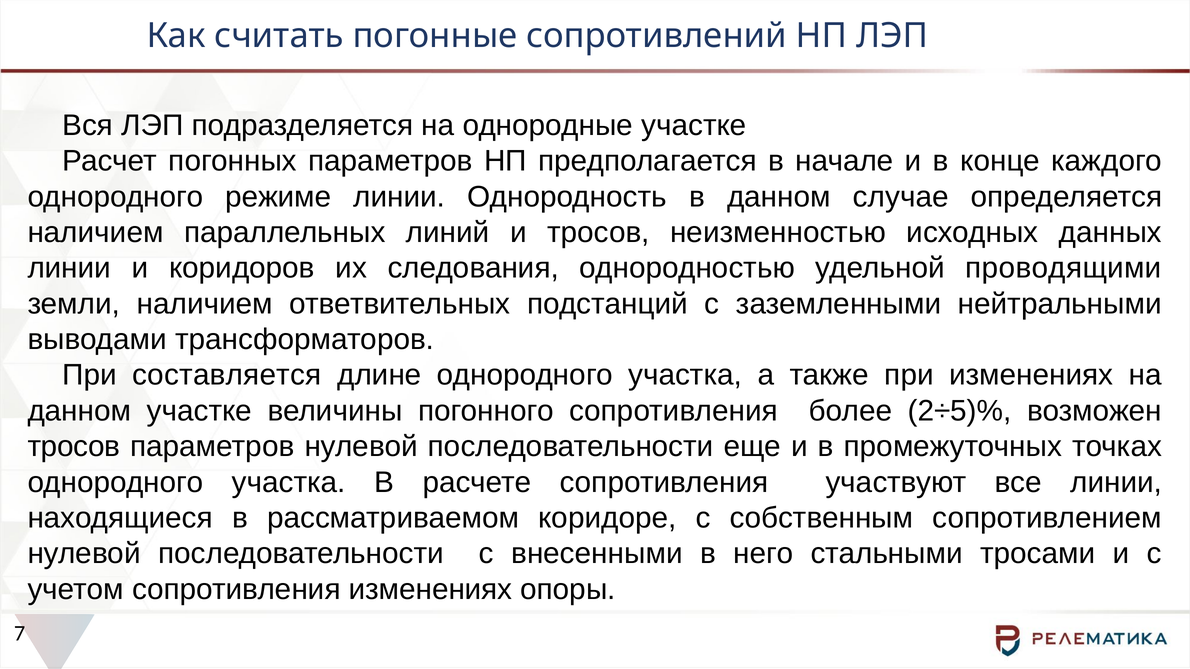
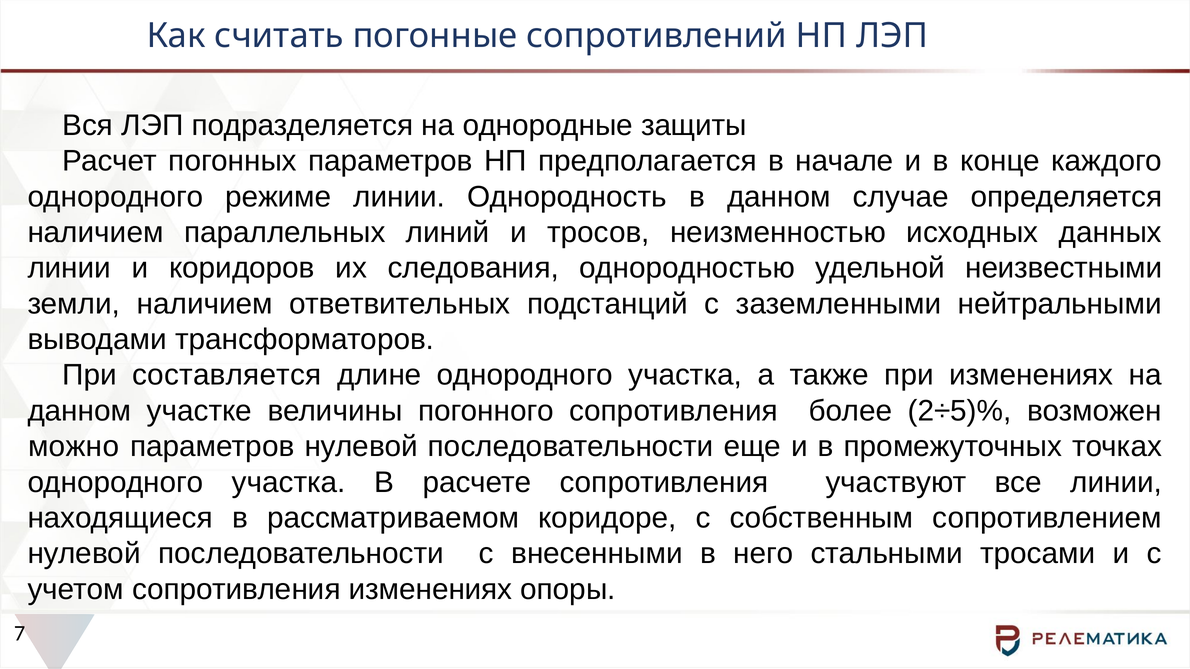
однородные участке: участке -> защиты (694, 125)
проводящими: проводящими -> неизвестными (1064, 268)
тросов: тросов -> можно (74, 447)
